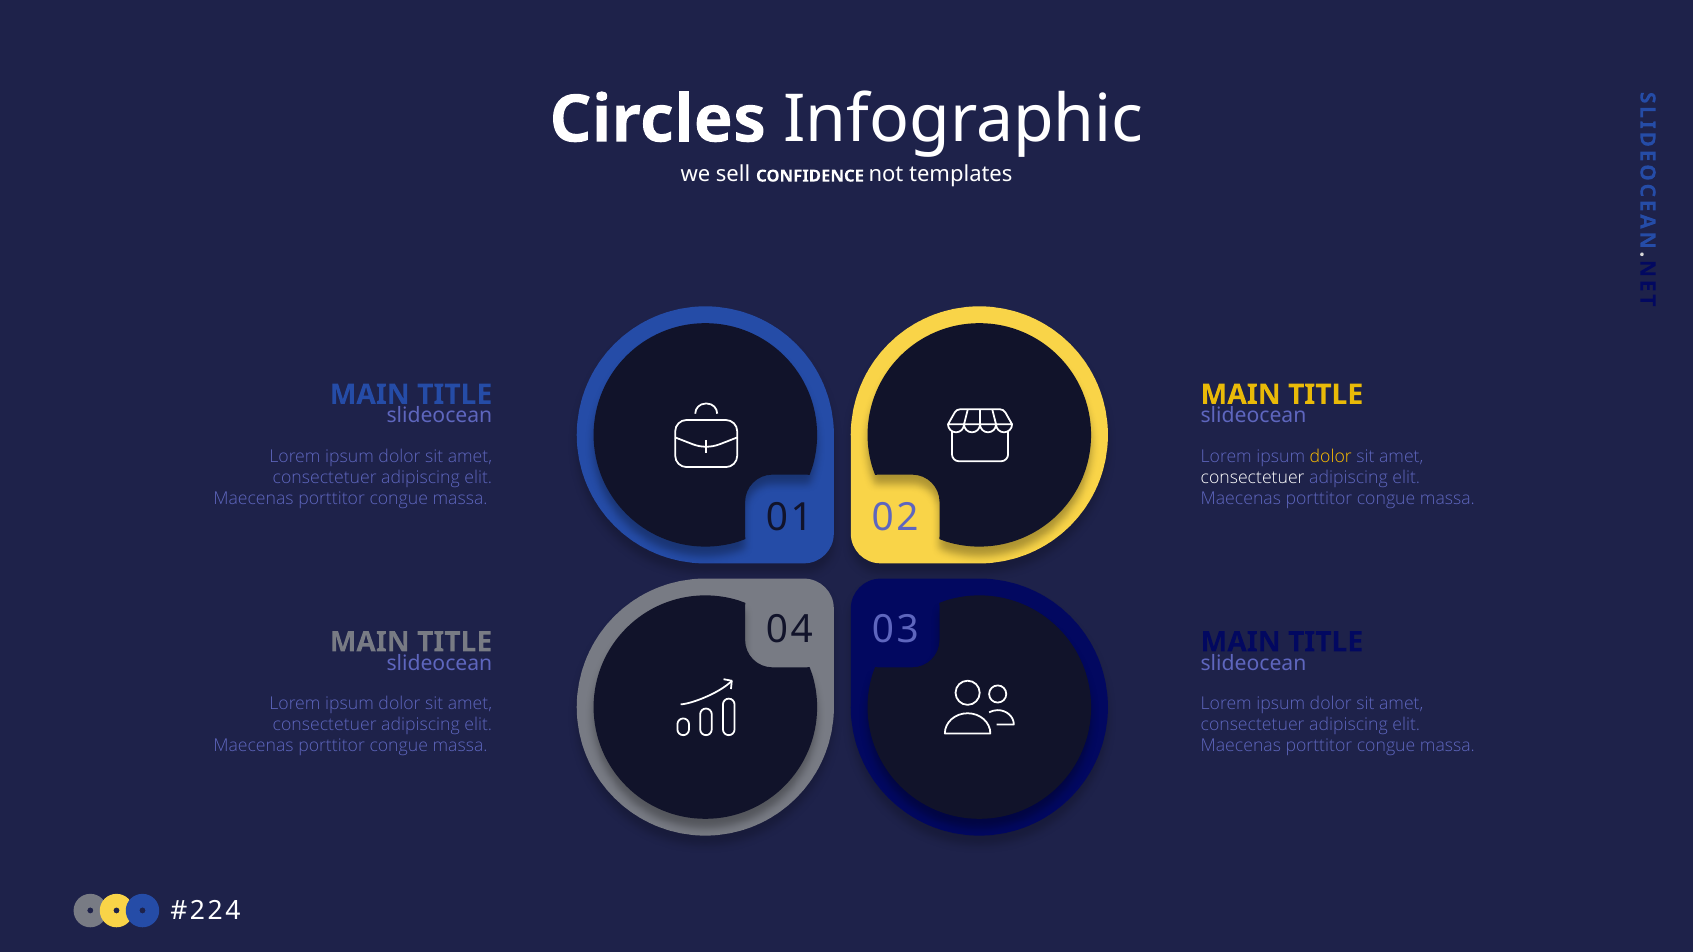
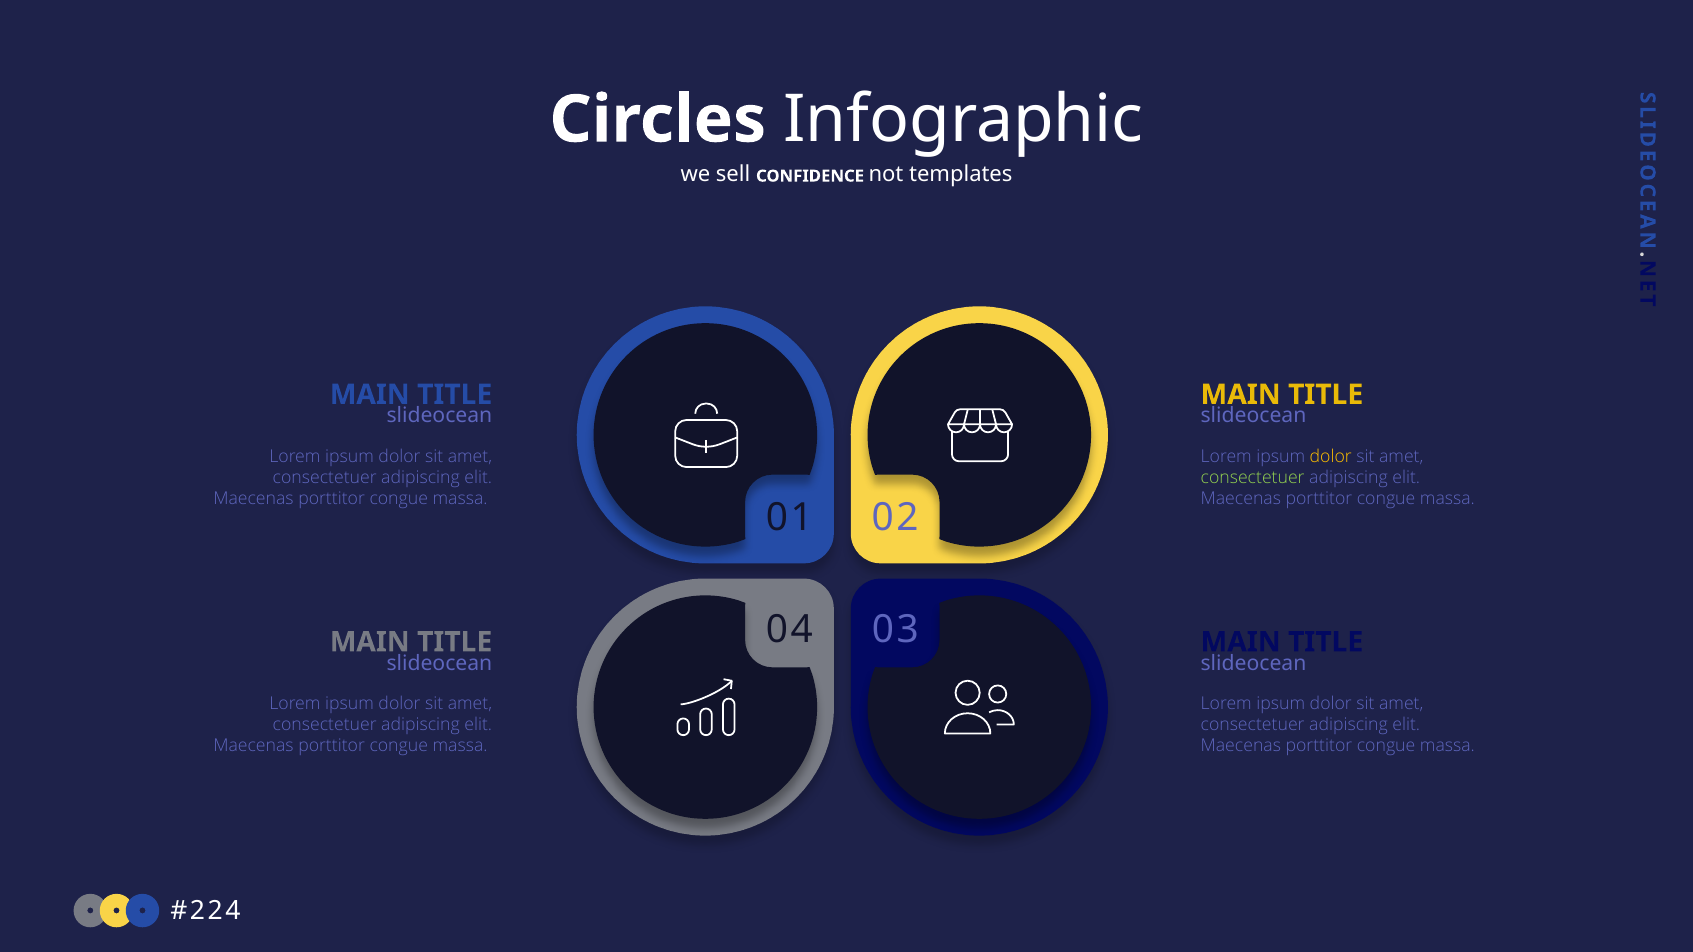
consectetuer colour: white -> light green (1253, 478)
